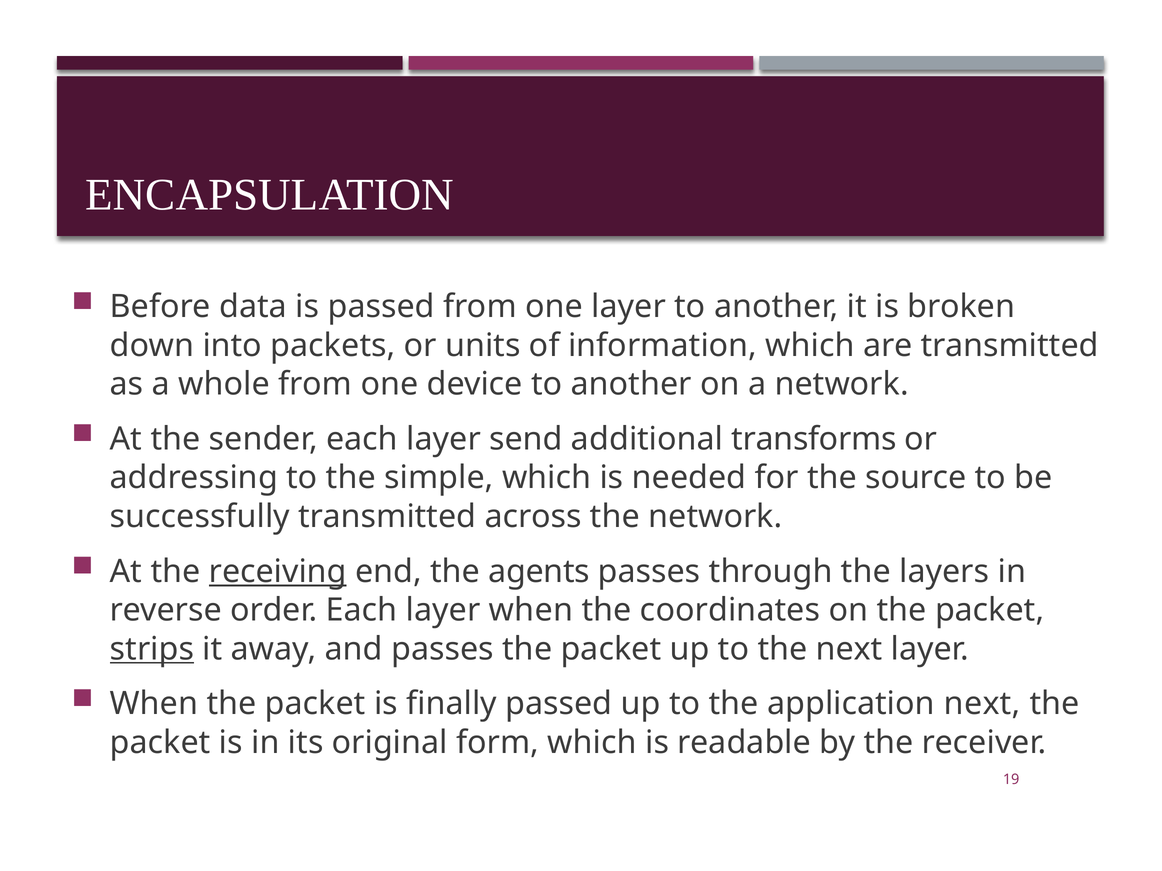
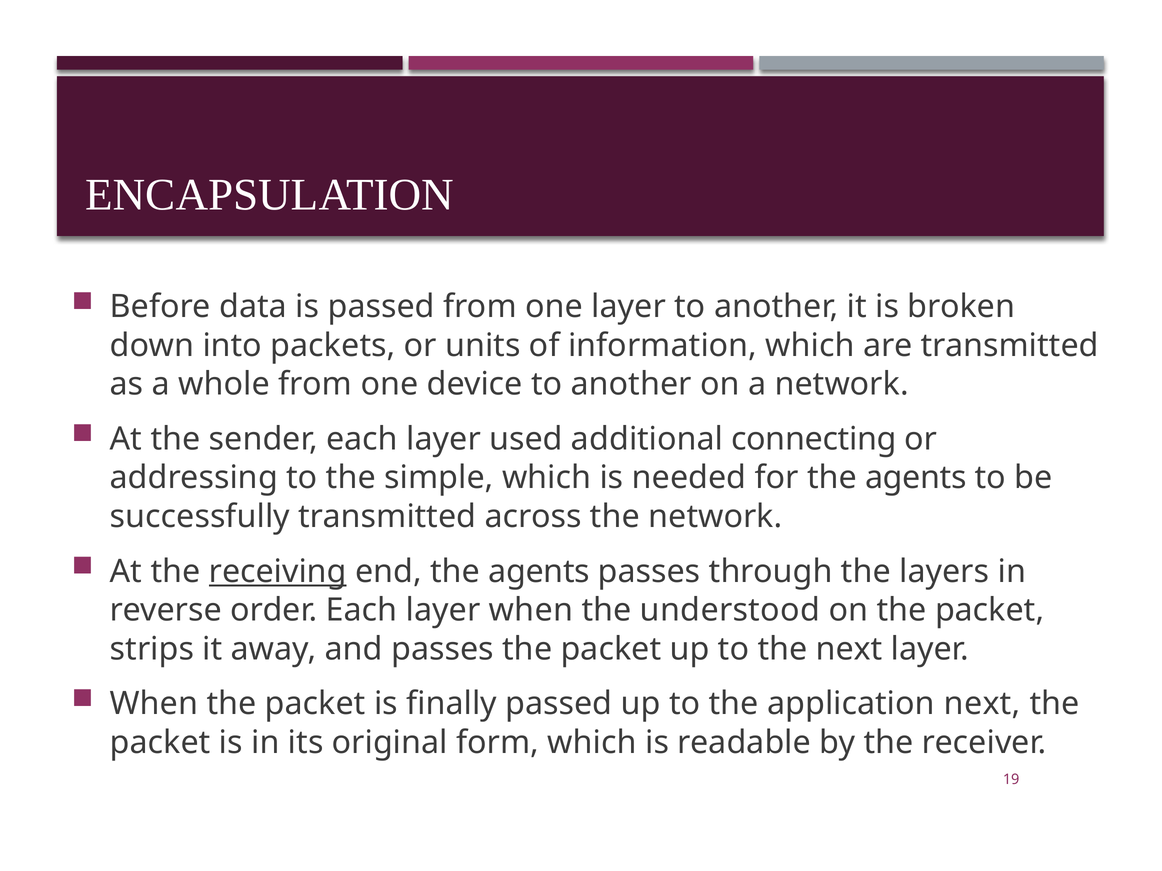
send: send -> used (526, 439)
transforms: transforms -> connecting (814, 439)
for the source: source -> agents (916, 478)
coordinates: coordinates -> understood (730, 611)
strips underline: present -> none (152, 649)
